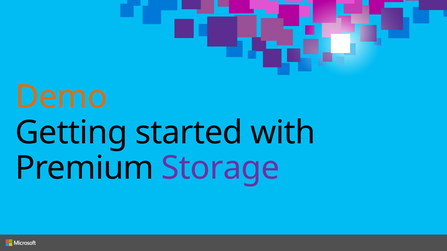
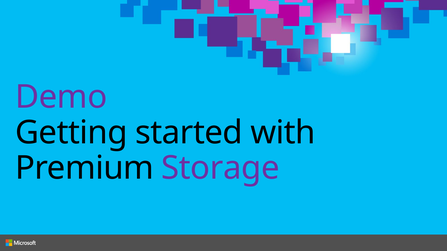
Demo colour: orange -> purple (61, 97)
